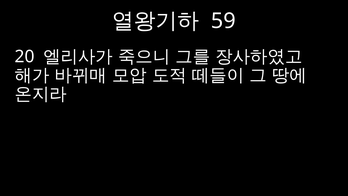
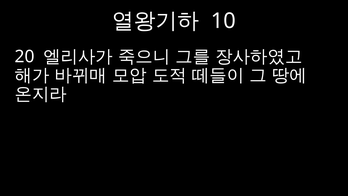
59: 59 -> 10 (223, 21)
